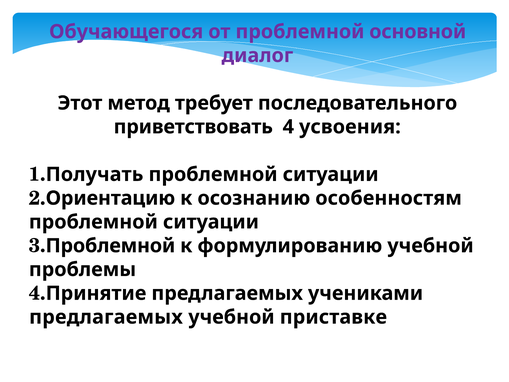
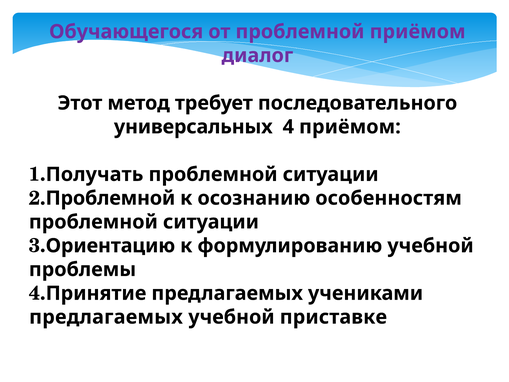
проблемной основной: основной -> приёмом (418, 32)
приветствовать: приветствовать -> универсальных (193, 127)
4 усвоения: усвоения -> приёмом (350, 127)
Ориентацию: Ориентацию -> Проблемной (110, 198)
Проблемной: Проблемной -> Ориентацию (110, 246)
